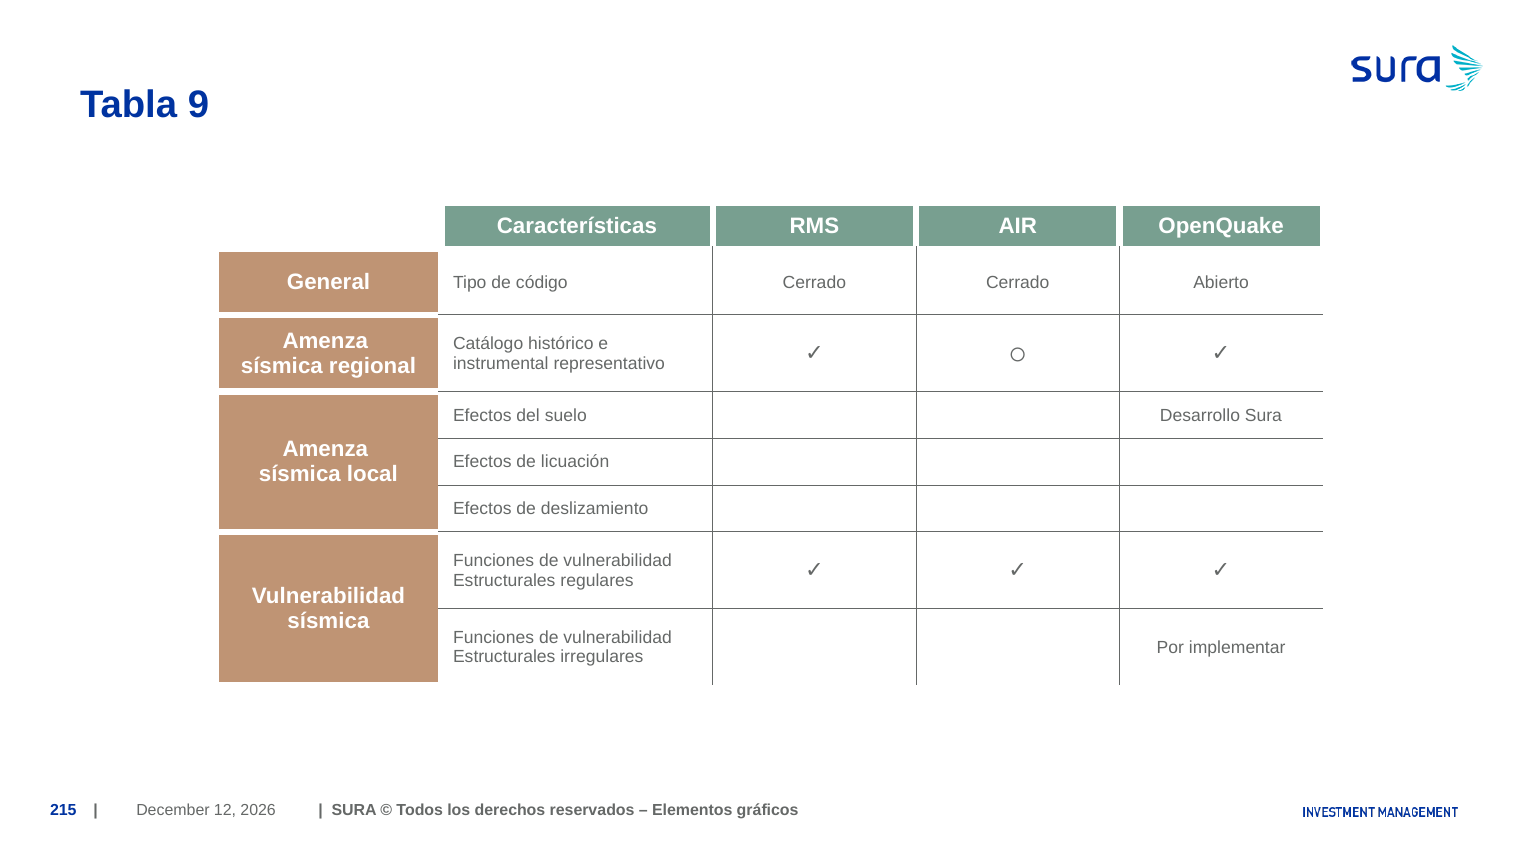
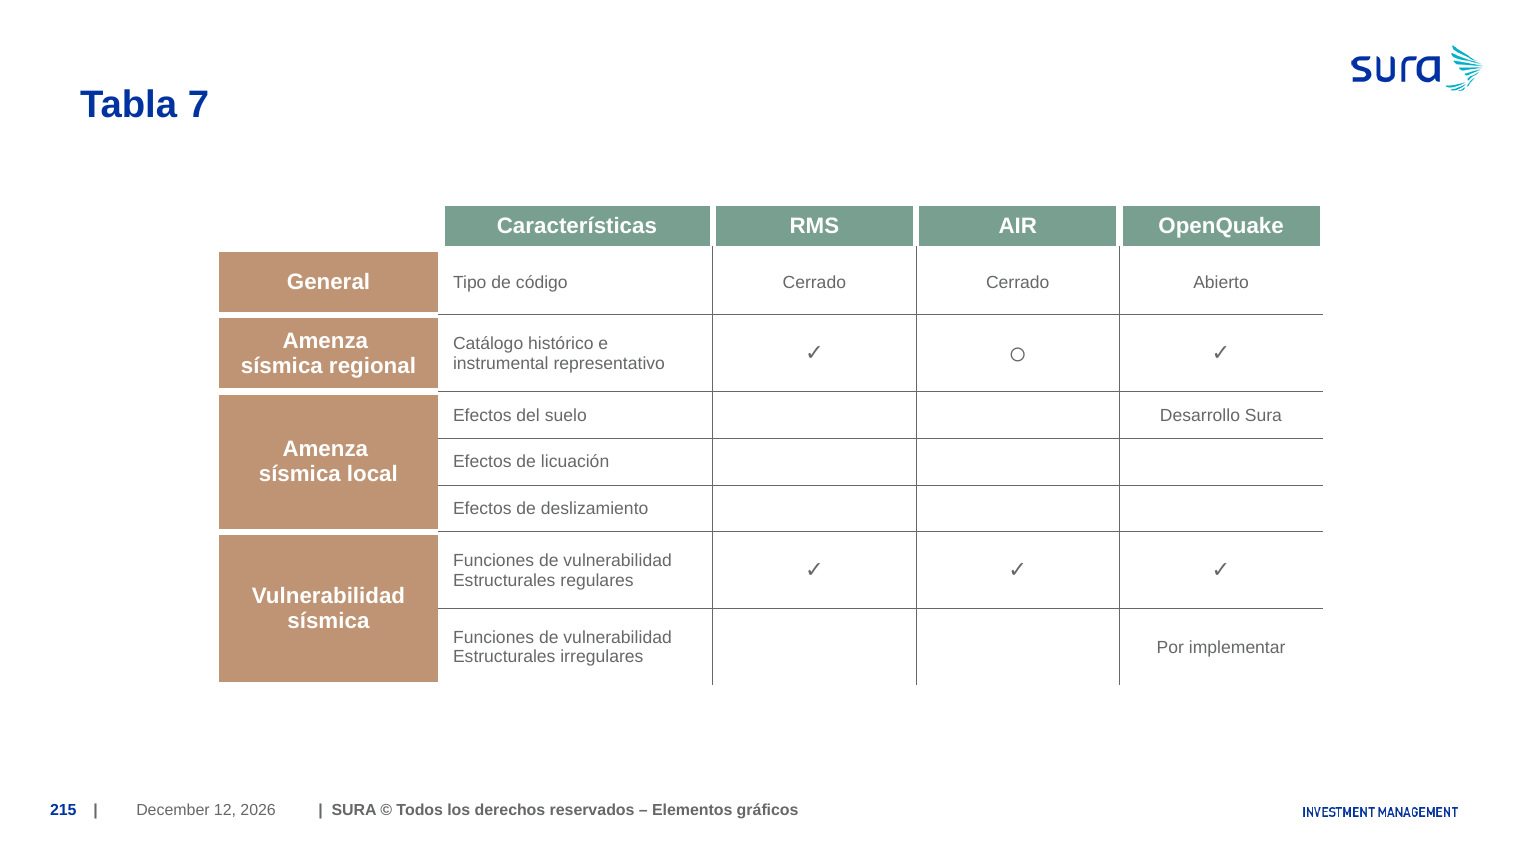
9: 9 -> 7 (198, 105)
